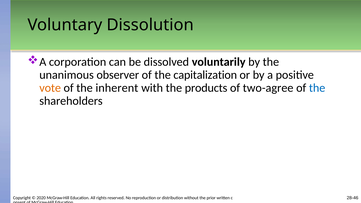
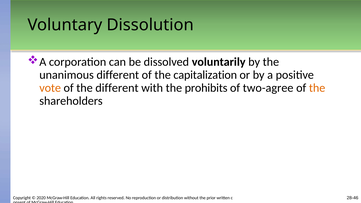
unanimous observer: observer -> different (118, 75)
the inherent: inherent -> different (117, 88)
products: products -> prohibits (206, 88)
the colour: blue -> orange (317, 88)
